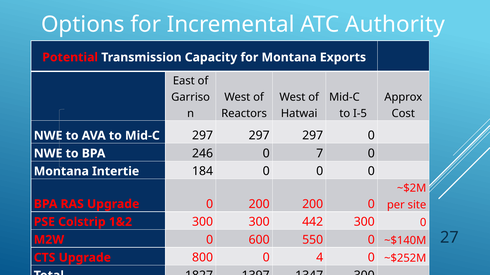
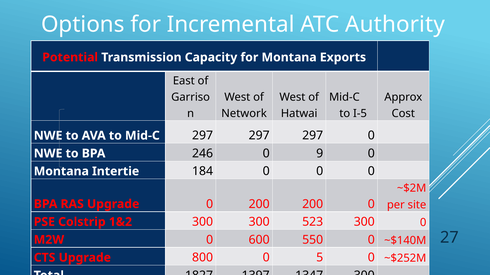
Reactors: Reactors -> Network (244, 114)
7: 7 -> 9 (320, 154)
442: 442 -> 523 (313, 222)
4: 4 -> 5 (320, 258)
